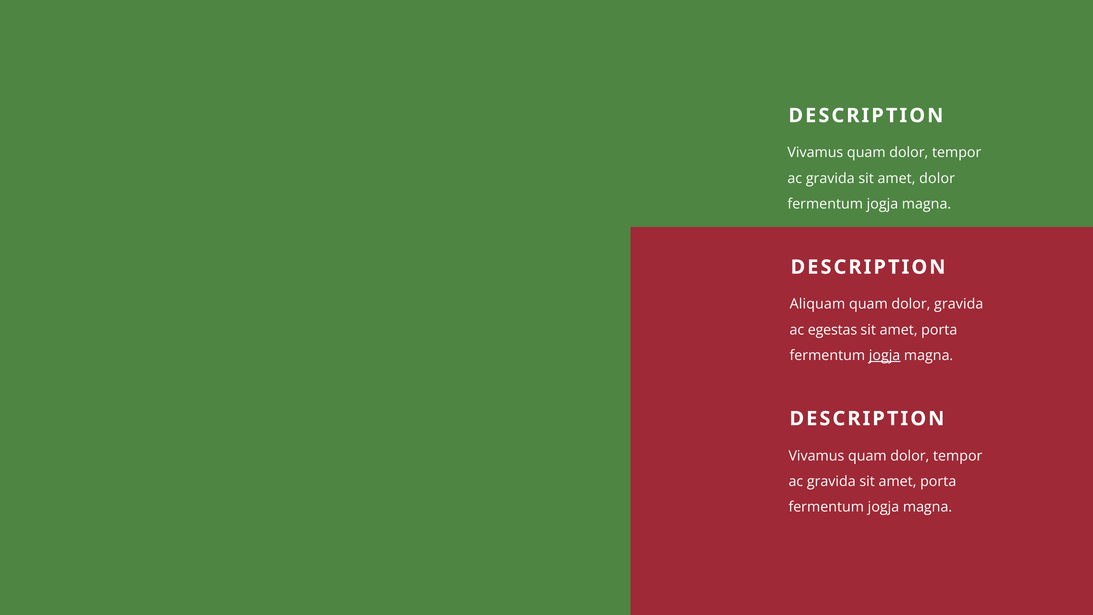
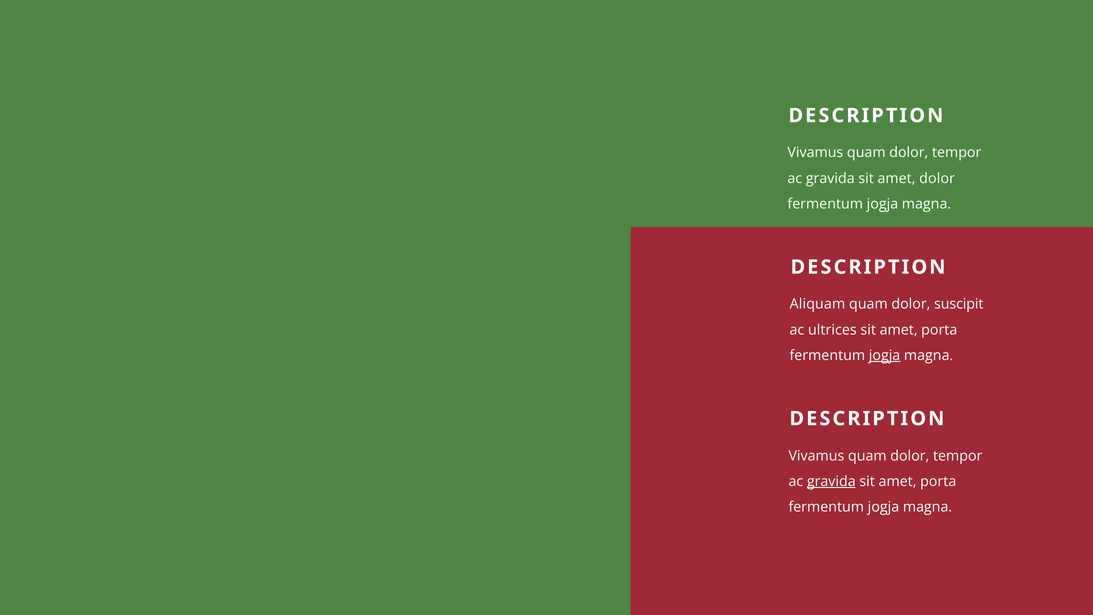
dolor gravida: gravida -> suscipit (959, 304)
egestas: egestas -> ultrices (832, 330)
gravida underline: none -> present (831, 481)
